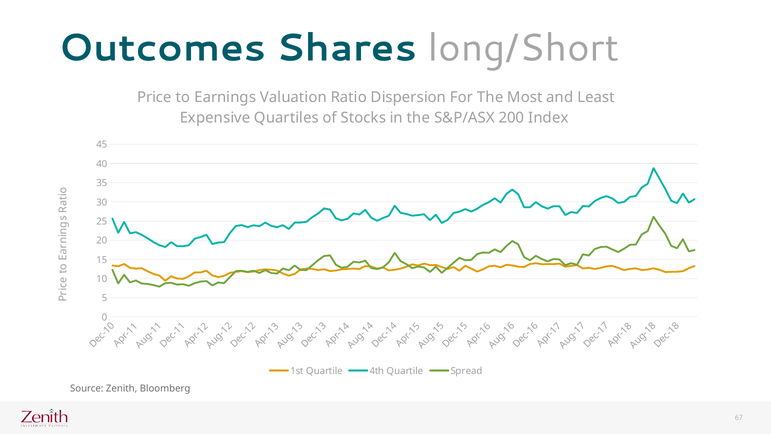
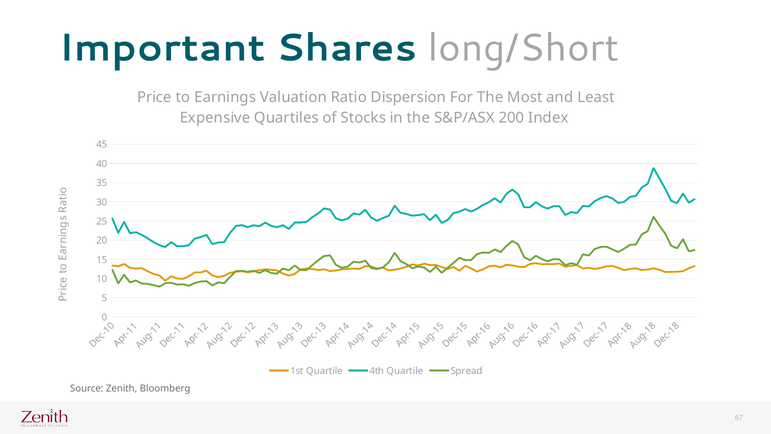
Outcomes: Outcomes -> Important (162, 48)
